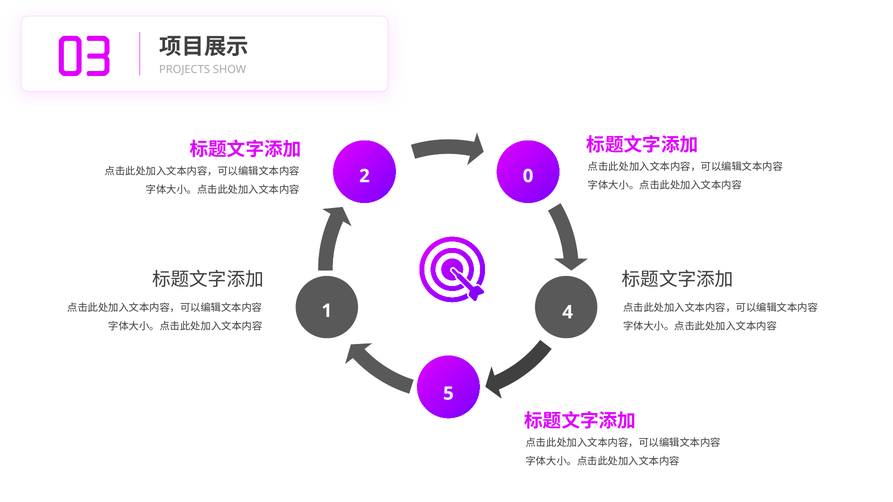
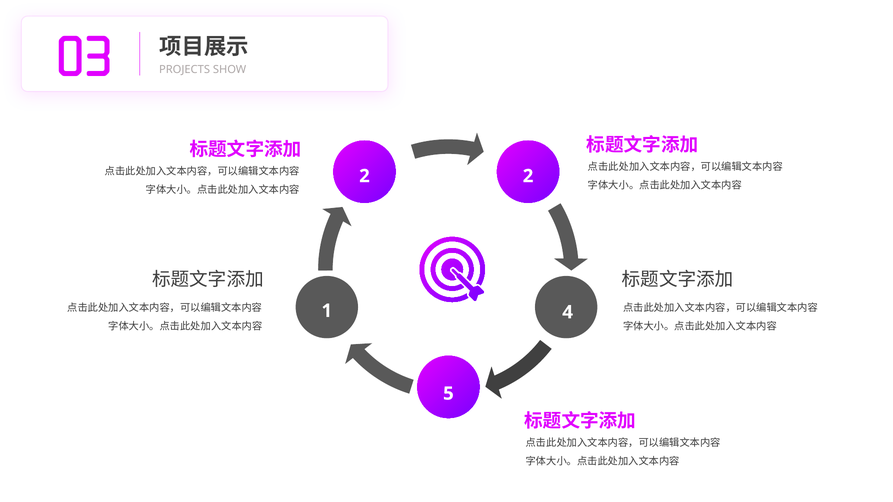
2 0: 0 -> 2 (528, 176)
